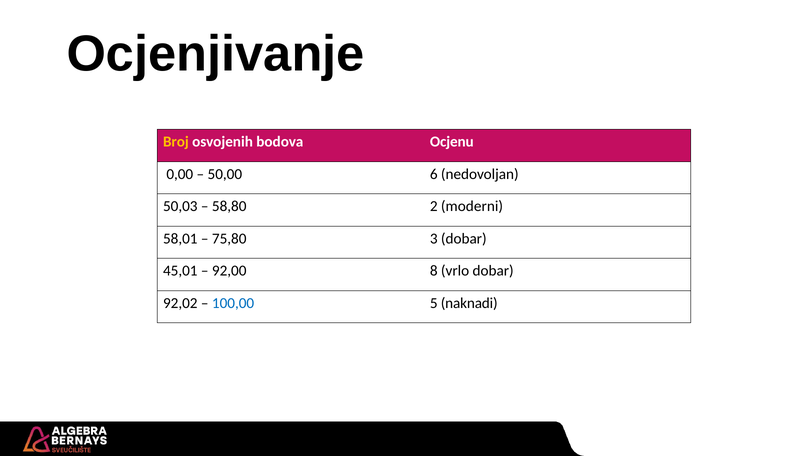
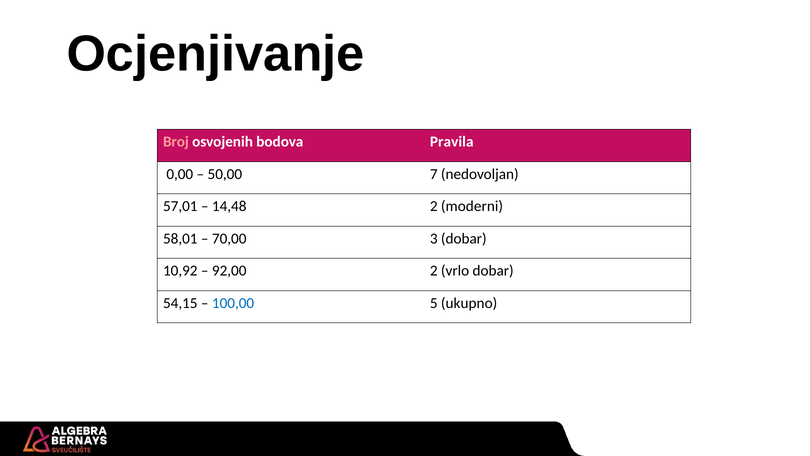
Broj colour: yellow -> pink (176, 142)
Ocjenu: Ocjenu -> Pravila (452, 142)
6: 6 -> 7 (434, 174)
50,03: 50,03 -> 57,01 (180, 206)
58,80: 58,80 -> 14,48 (229, 206)
75,80: 75,80 -> 70,00 (229, 238)
45,01: 45,01 -> 10,92 (180, 271)
92,00 8: 8 -> 2 (434, 271)
92,02: 92,02 -> 54,15 (180, 303)
naknadi: naknadi -> ukupno (469, 303)
